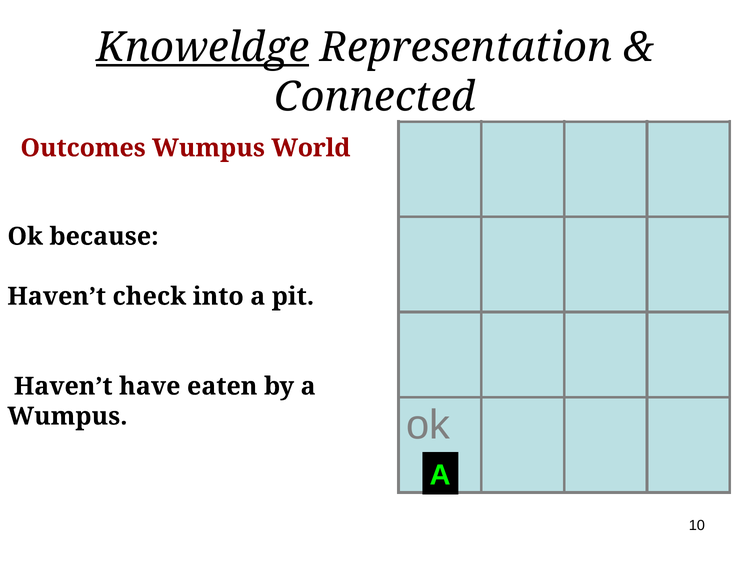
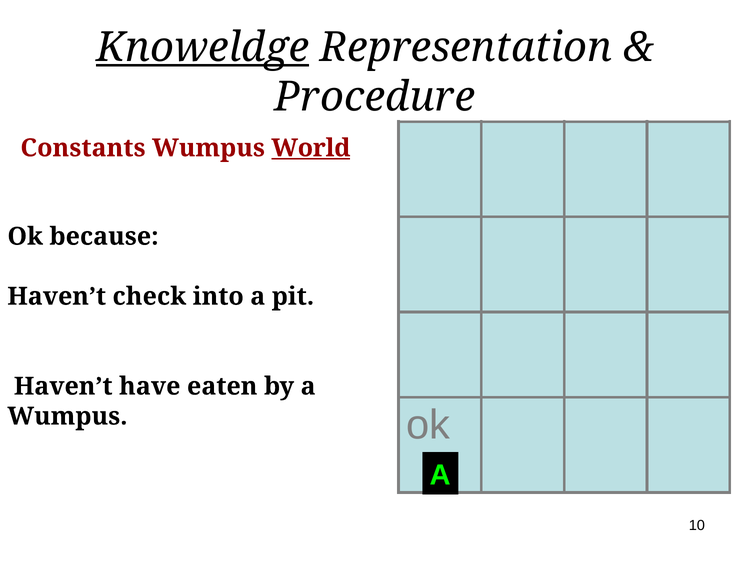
Connected: Connected -> Procedure (375, 97)
Outcomes: Outcomes -> Constants (83, 148)
World underline: none -> present (311, 148)
